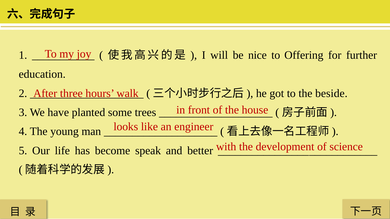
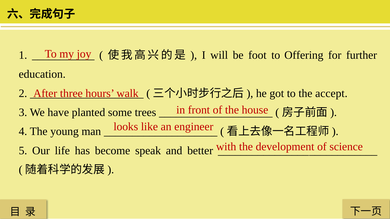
nice: nice -> foot (257, 55)
beside: beside -> accept (331, 93)
